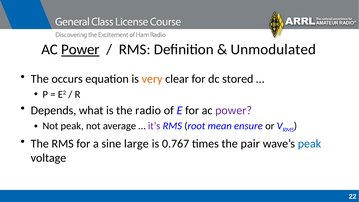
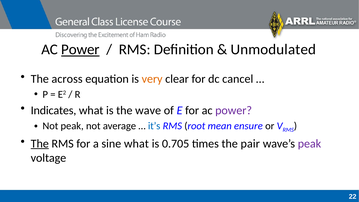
occurs: occurs -> across (67, 79)
stored: stored -> cancel (238, 79)
Depends: Depends -> Indicates (54, 110)
radio: radio -> wave (148, 110)
it’s colour: purple -> blue (154, 126)
The underline: none -> present (40, 144)
sine large: large -> what (136, 144)
0.767: 0.767 -> 0.705 (176, 144)
peak colour: blue -> purple (309, 144)
